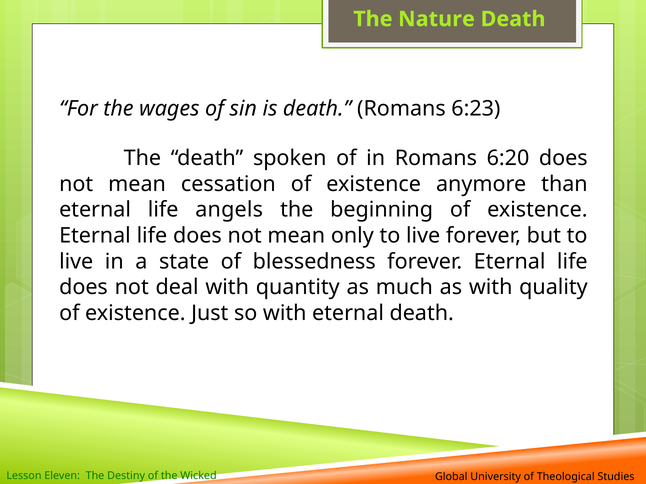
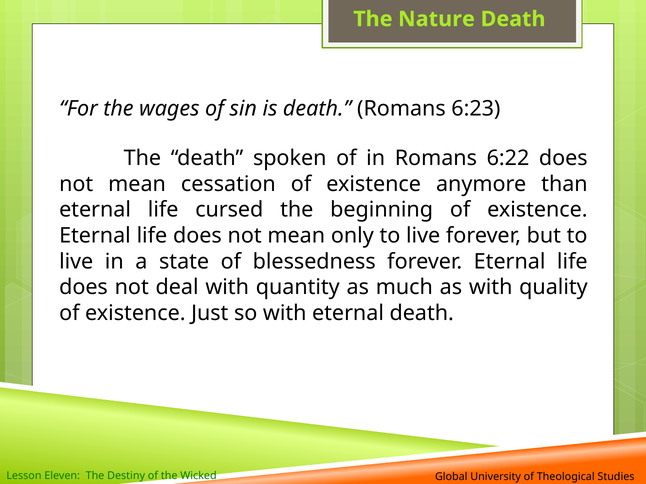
6:20: 6:20 -> 6:22 (508, 158)
angels: angels -> cursed (229, 210)
